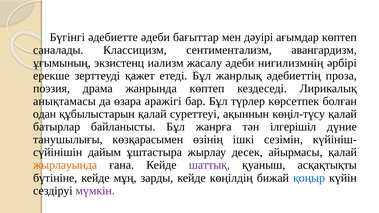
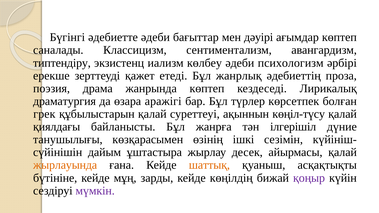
ұғымының: ұғымының -> типтендіру (62, 63)
жасалу: жасалу -> көлбеу (204, 63)
нигилизмнің: нигилизмнің -> психологизм (291, 63)
анықтамасы: анықтамасы -> драматургия (65, 101)
одан: одан -> грек (44, 114)
батырлар: батырлар -> қиялдағы (57, 127)
шаттық colour: purple -> orange (209, 165)
қоңыр colour: blue -> purple (309, 178)
